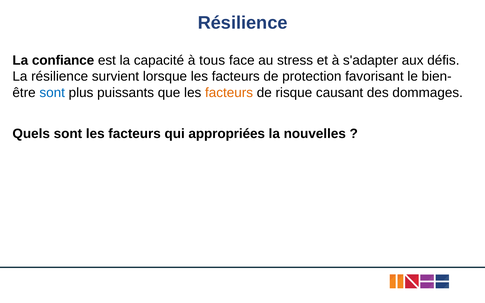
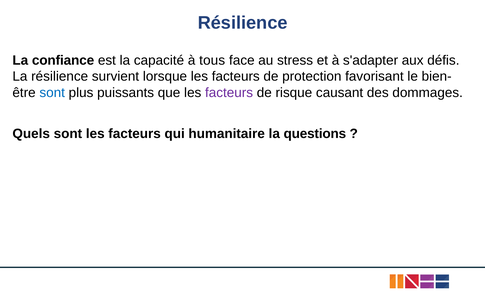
facteurs colour: orange -> purple (229, 93)
appropriées: appropriées -> humanitaire (227, 134)
nouvelles: nouvelles -> questions (315, 134)
